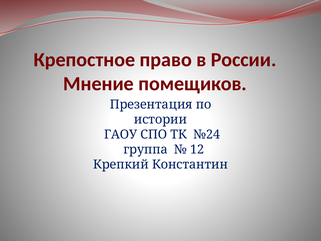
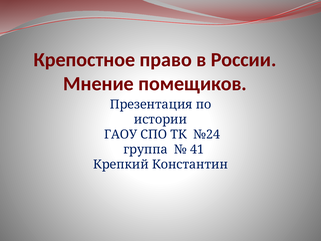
12: 12 -> 41 (197, 149)
